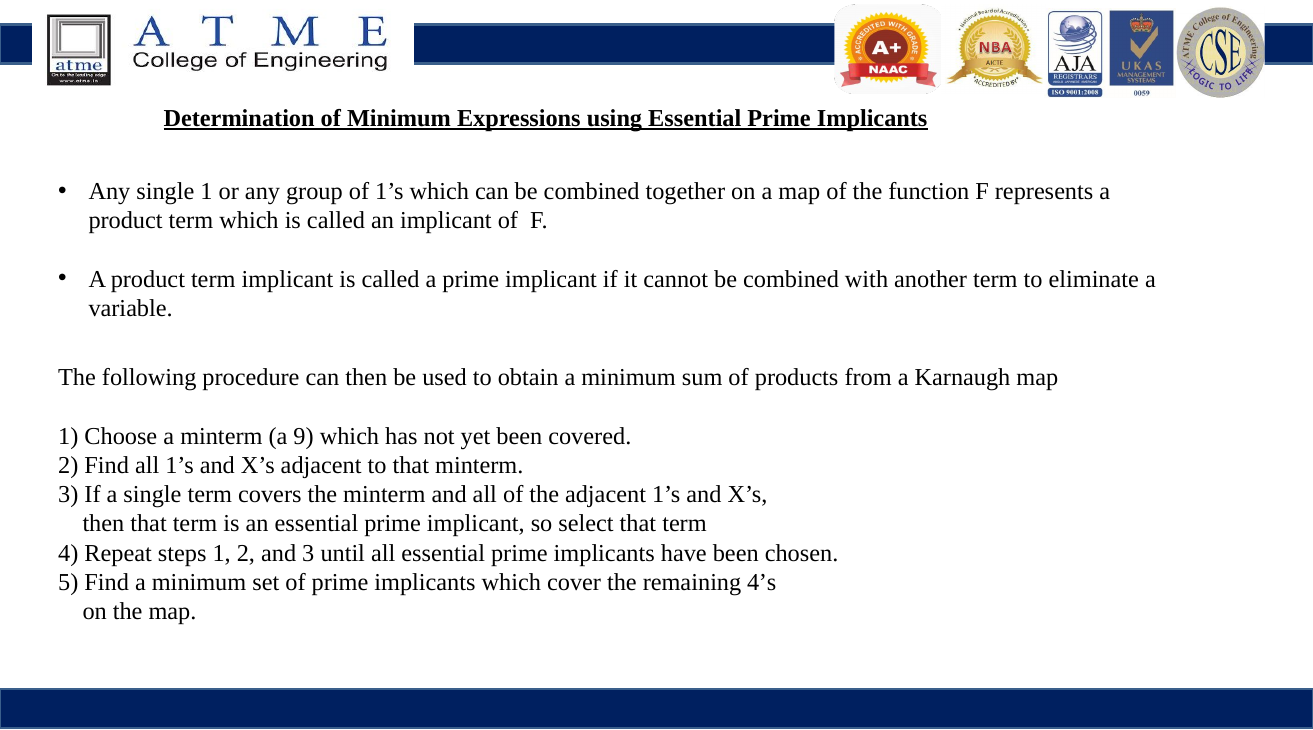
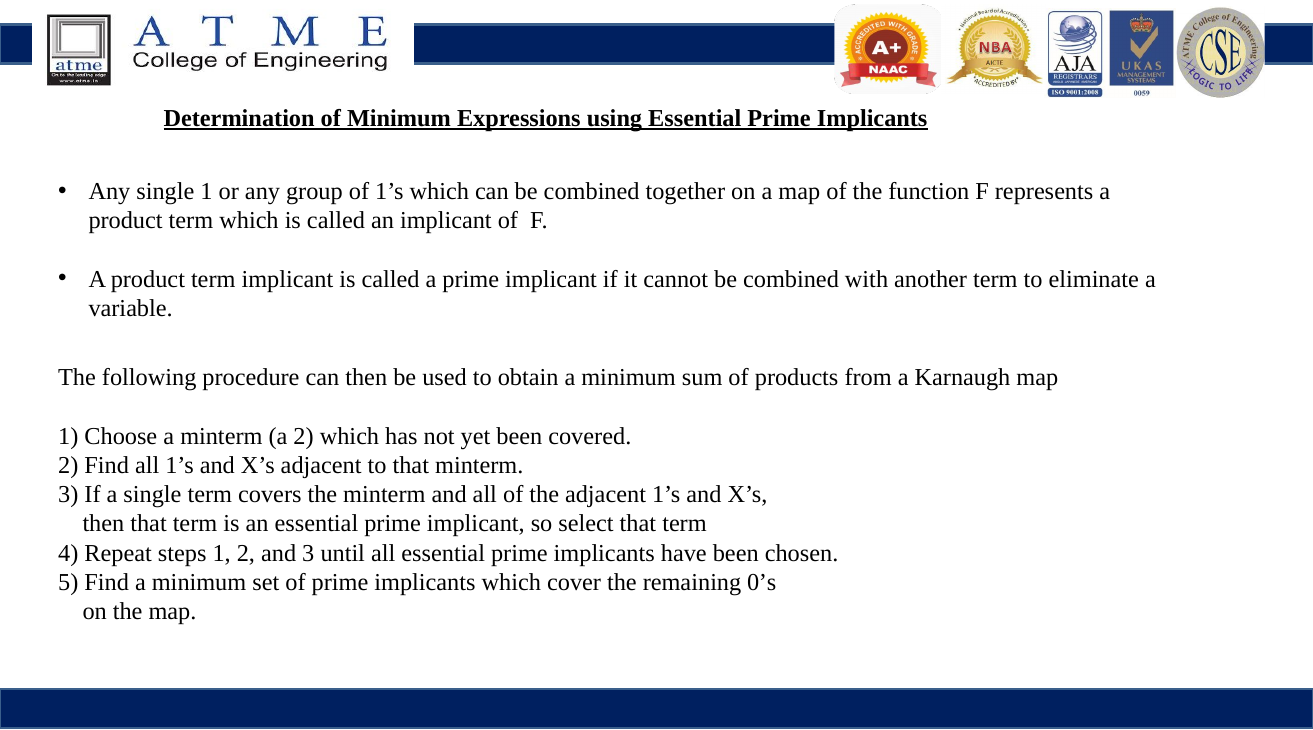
a 9: 9 -> 2 (304, 436)
4’s: 4’s -> 0’s (762, 582)
